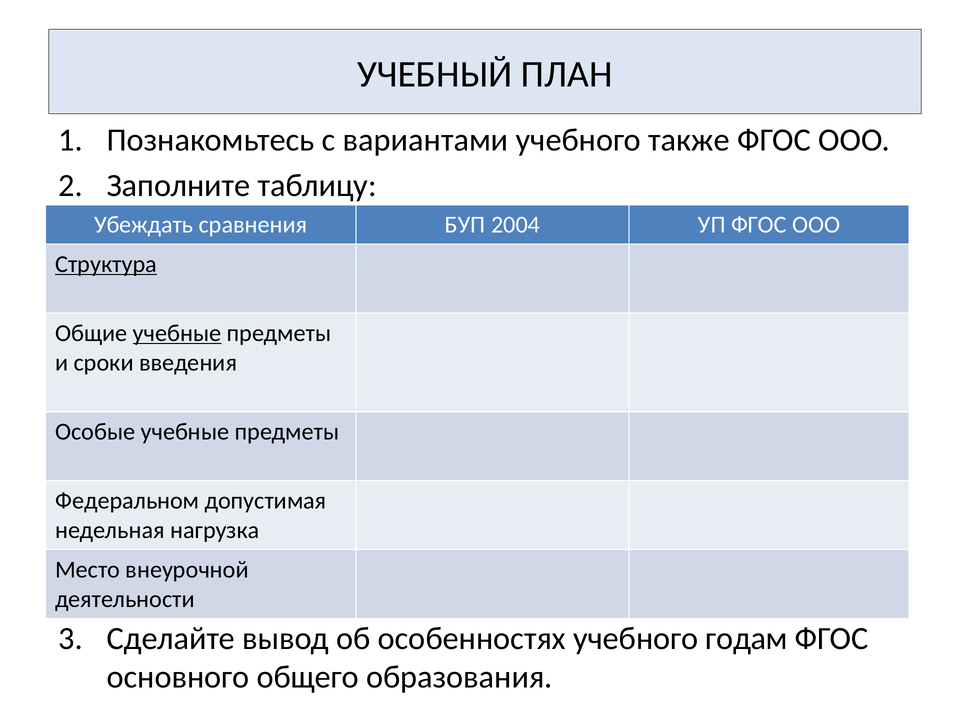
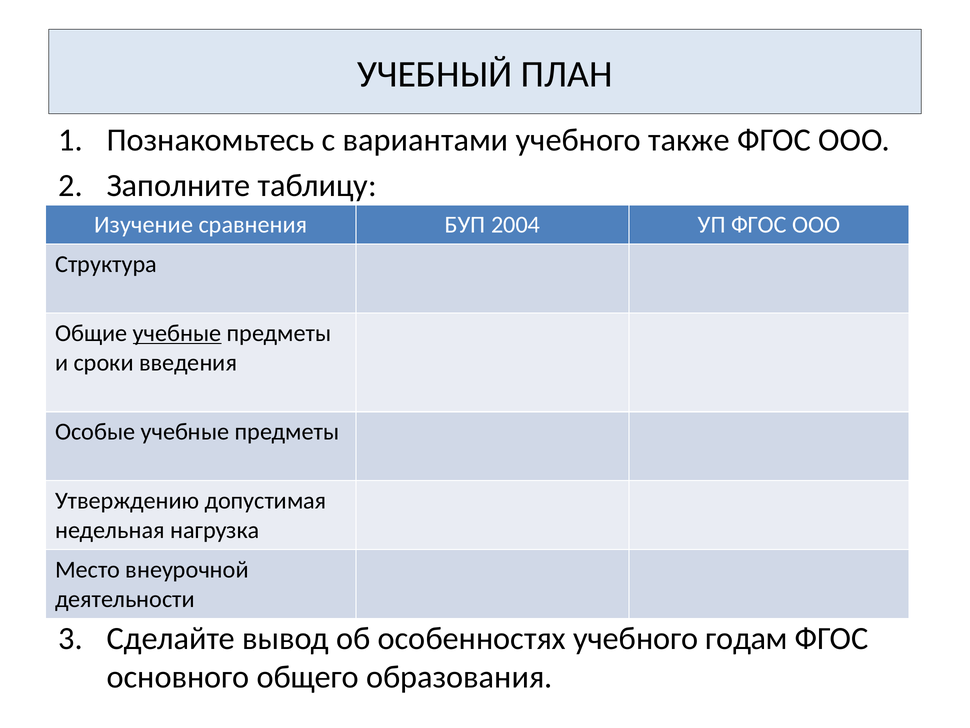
Убеждать: Убеждать -> Изучение (144, 225)
Структура underline: present -> none (106, 264)
Федеральном: Федеральном -> Утверждению (127, 500)
